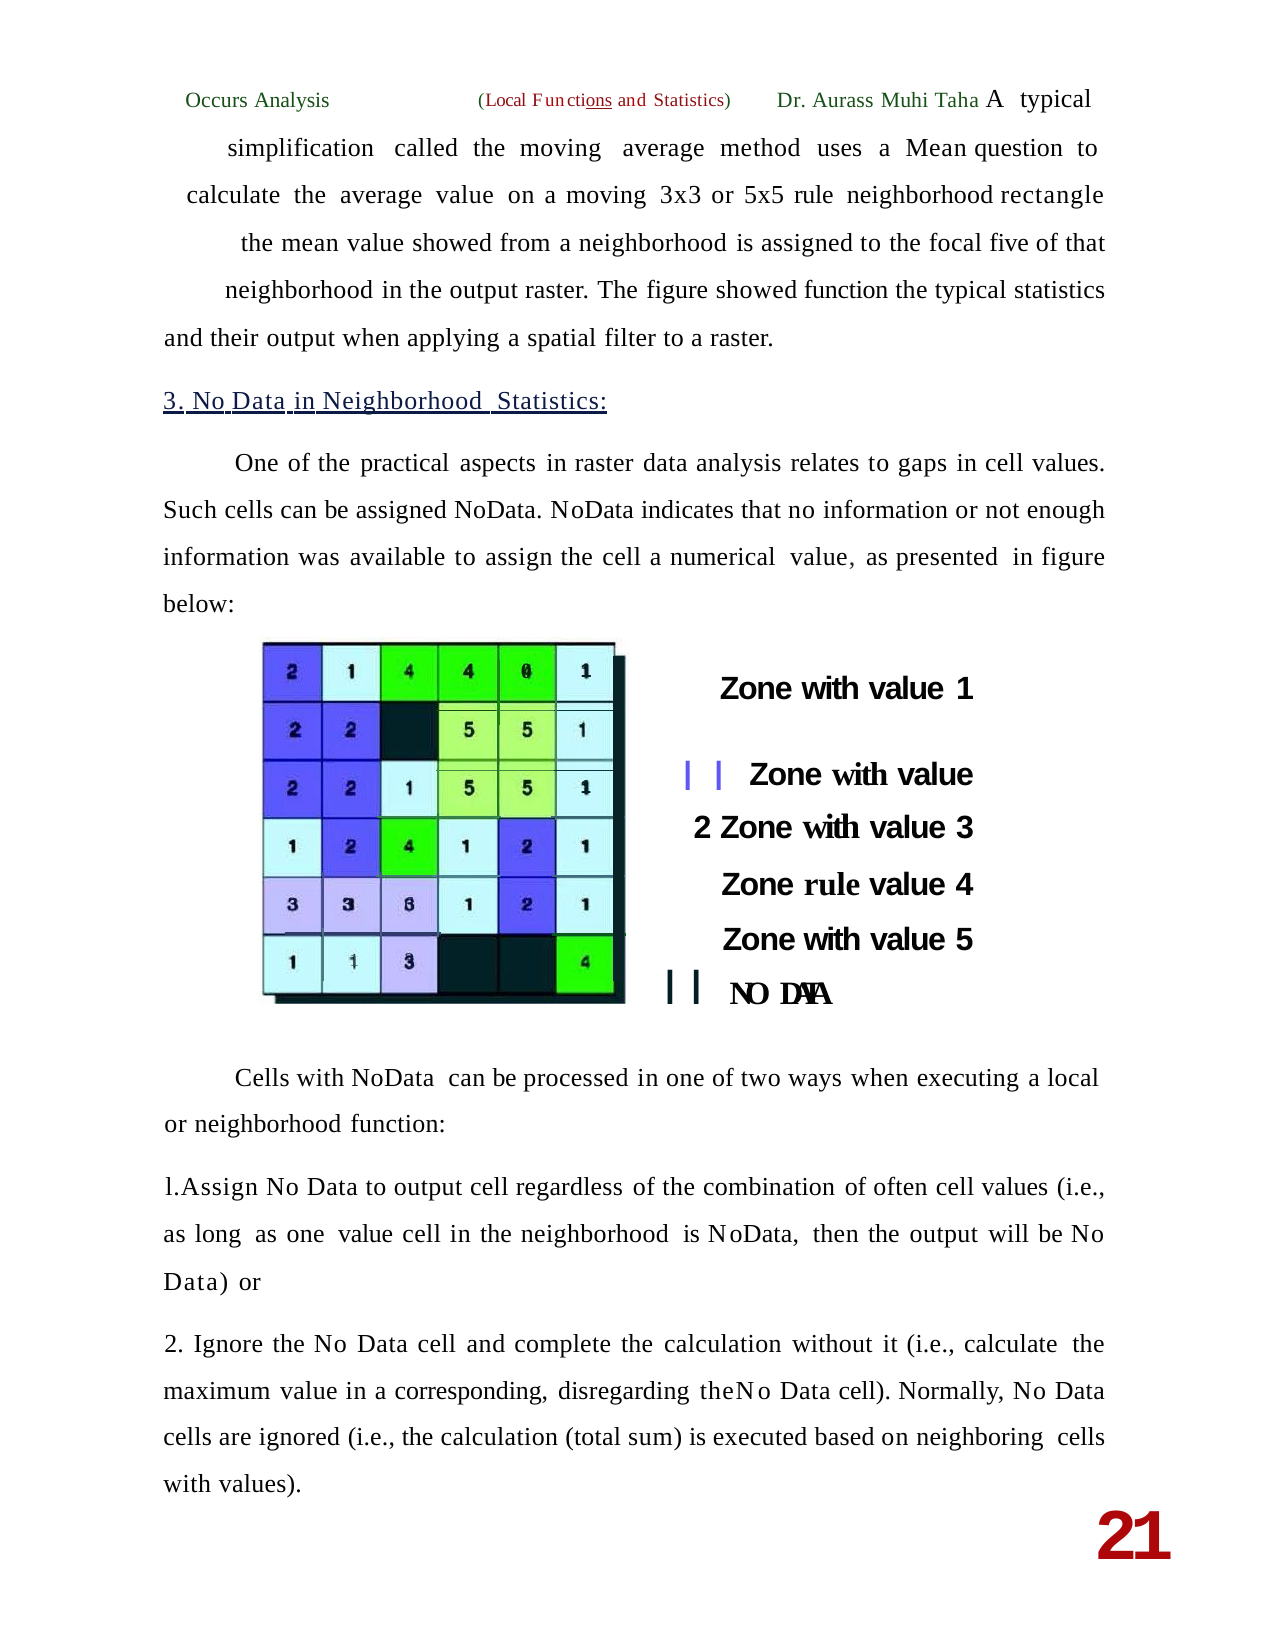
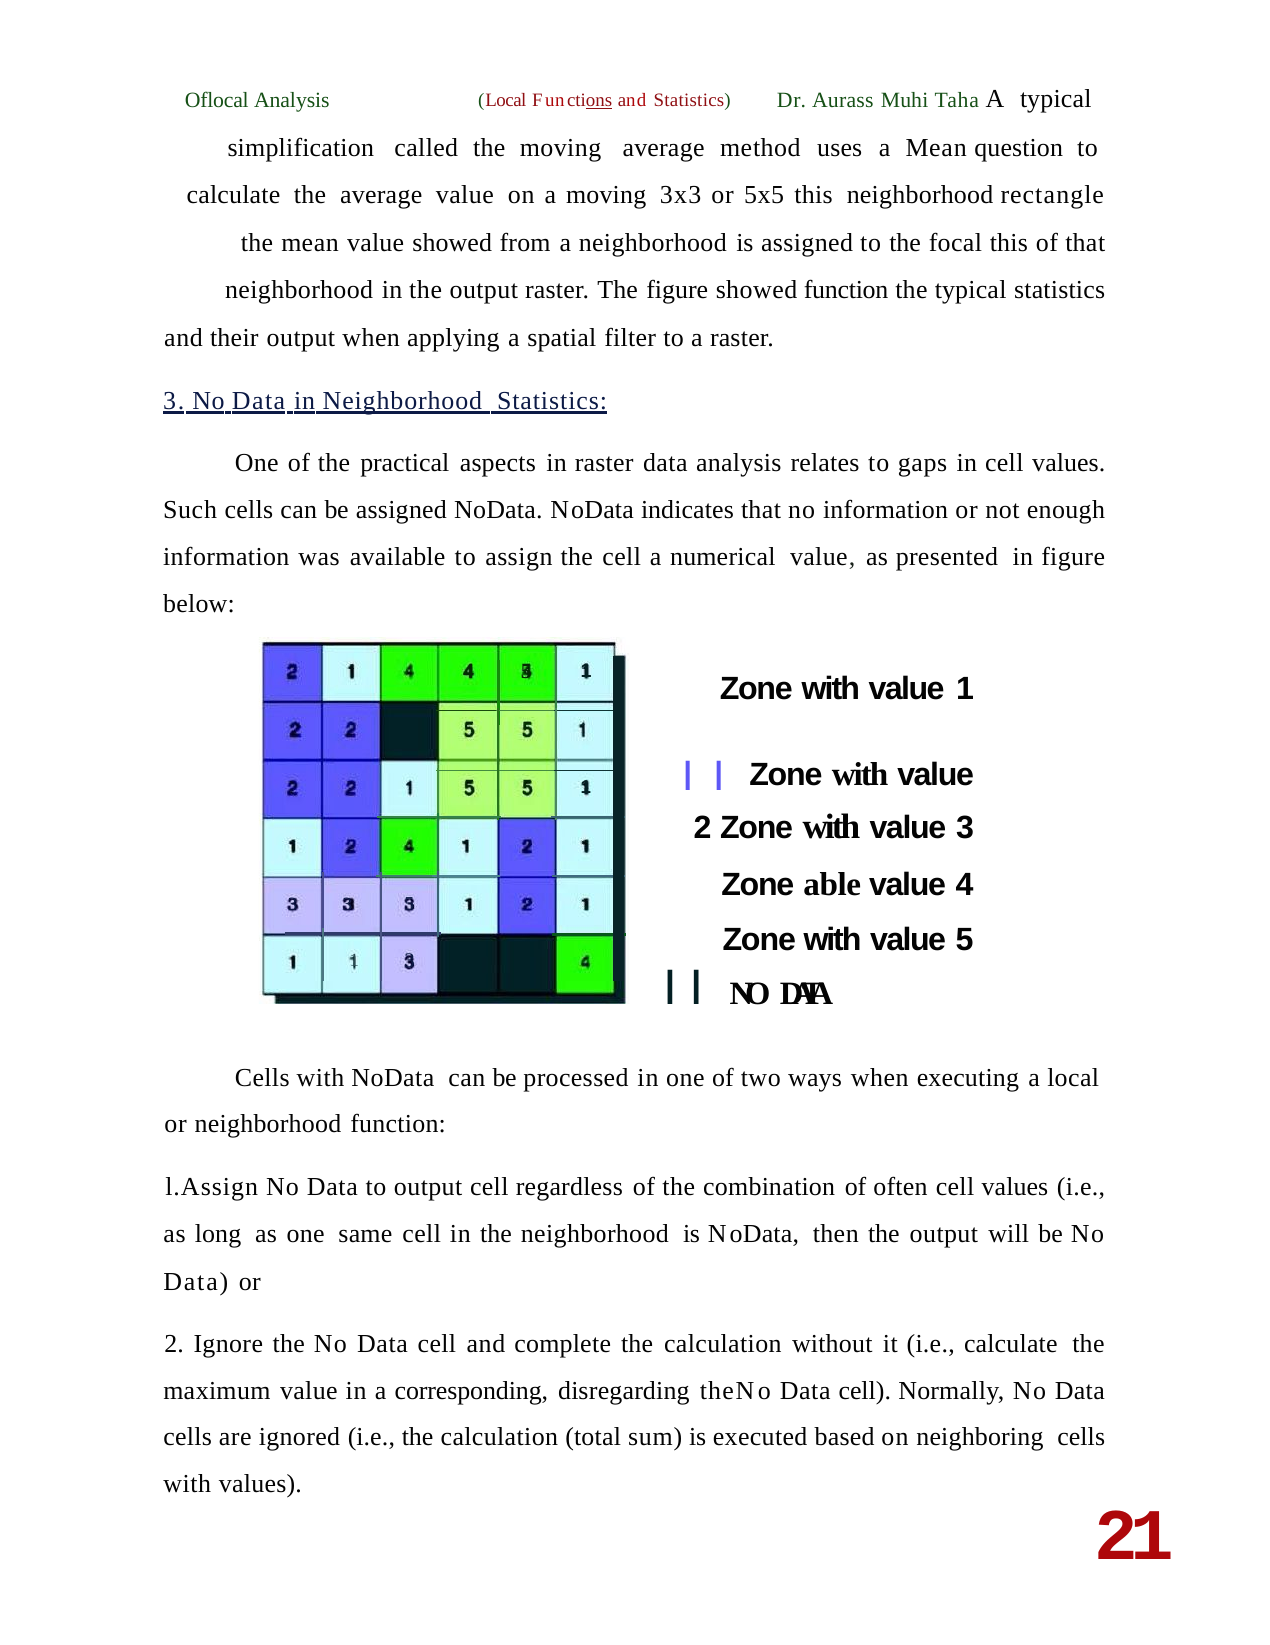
Occurs: Occurs -> Oflocal (217, 100)
5x5 rule: rule -> this (814, 195)
focal five: five -> this (1009, 243)
4 0: 0 -> 5 (526, 672)
Zone rule: rule -> able (832, 885)
3 6: 6 -> 5 (409, 904)
one value: value -> same (365, 1235)
